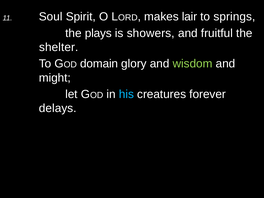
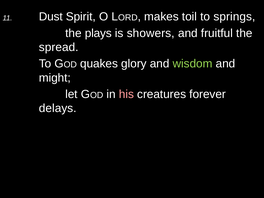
Soul: Soul -> Dust (51, 17)
lair: lair -> toil (189, 17)
shelter: shelter -> spread (59, 47)
domain: domain -> quakes (99, 64)
his colour: light blue -> pink (126, 94)
